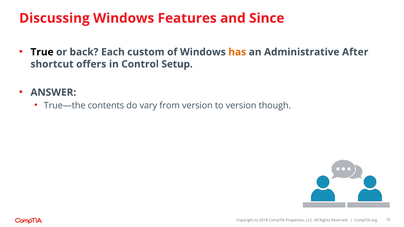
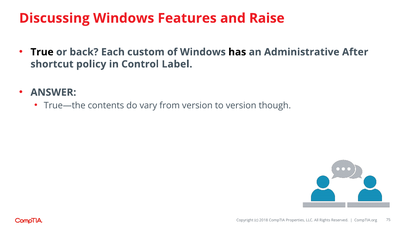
Since: Since -> Raise (267, 18)
has colour: orange -> black (237, 52)
offers: offers -> policy (91, 64)
Setup: Setup -> Label (177, 64)
